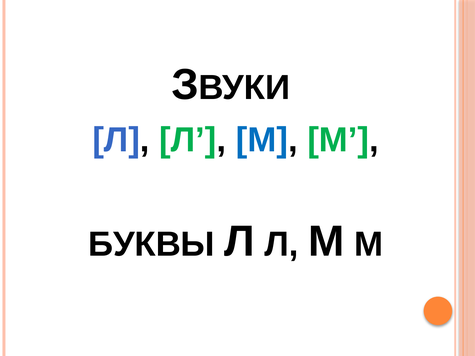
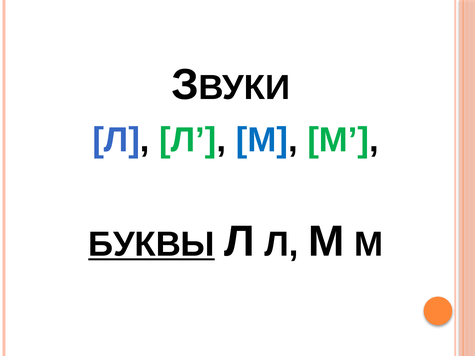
БУКВЫ underline: none -> present (152, 245)
